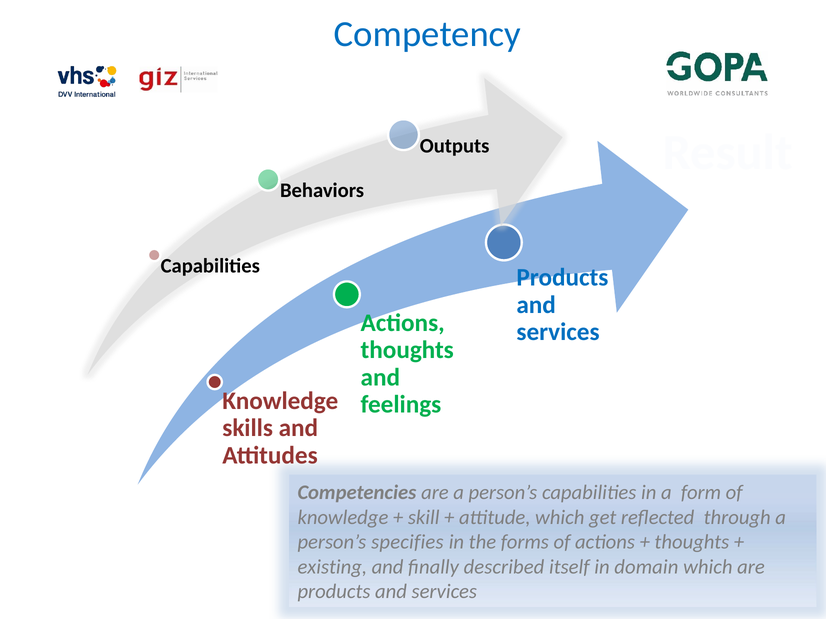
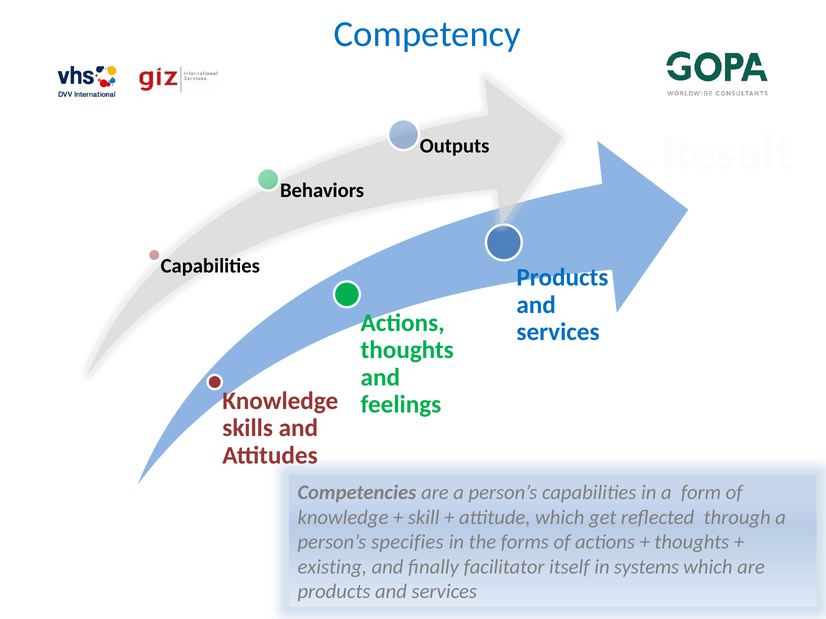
described: described -> facilitator (504, 567)
domain: domain -> systems (647, 567)
